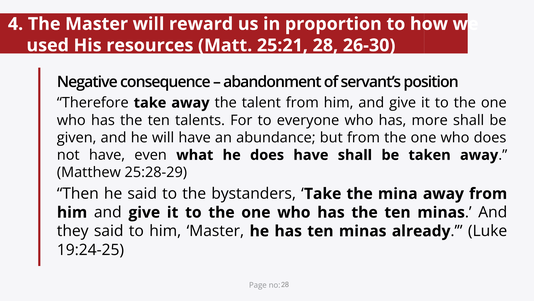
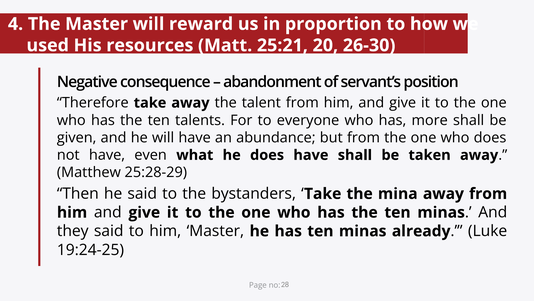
28: 28 -> 20 (325, 45)
